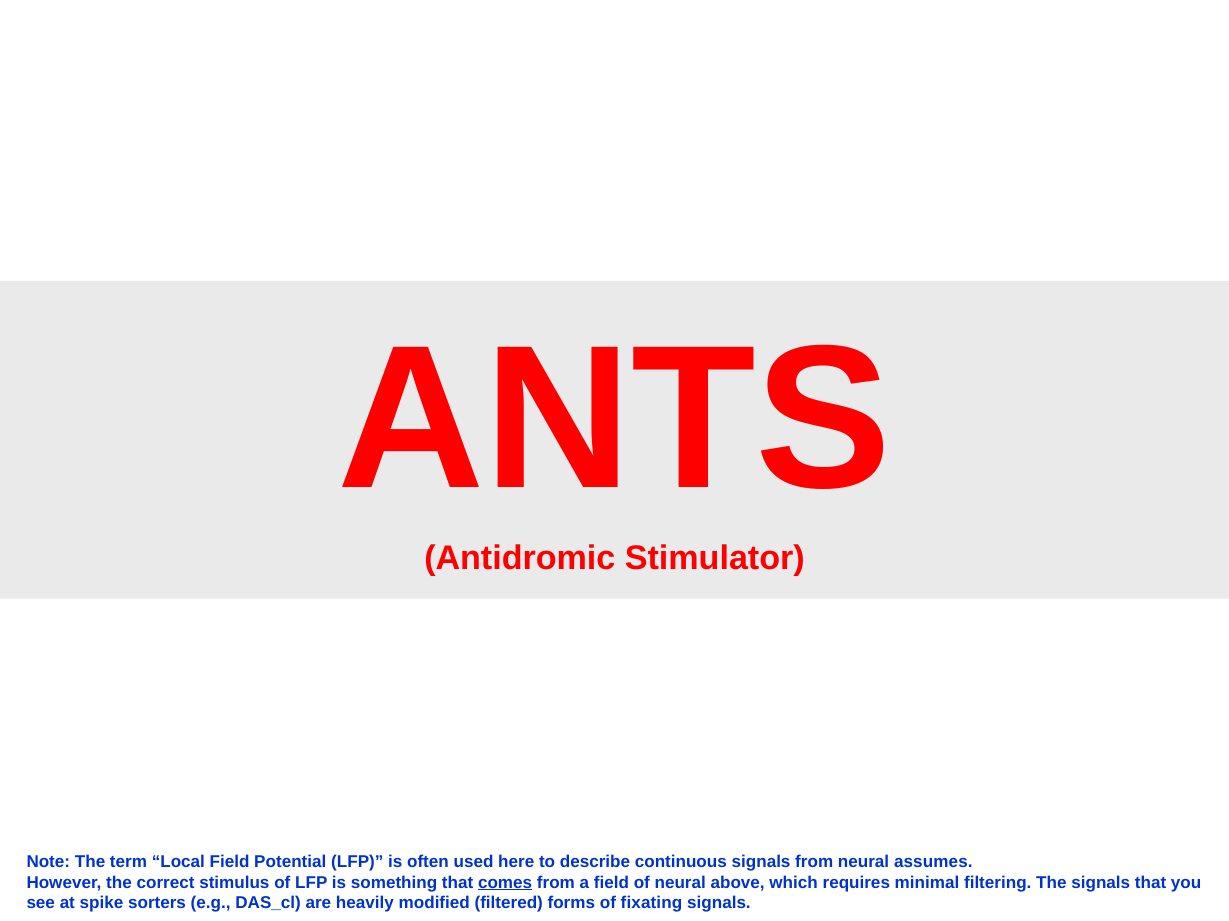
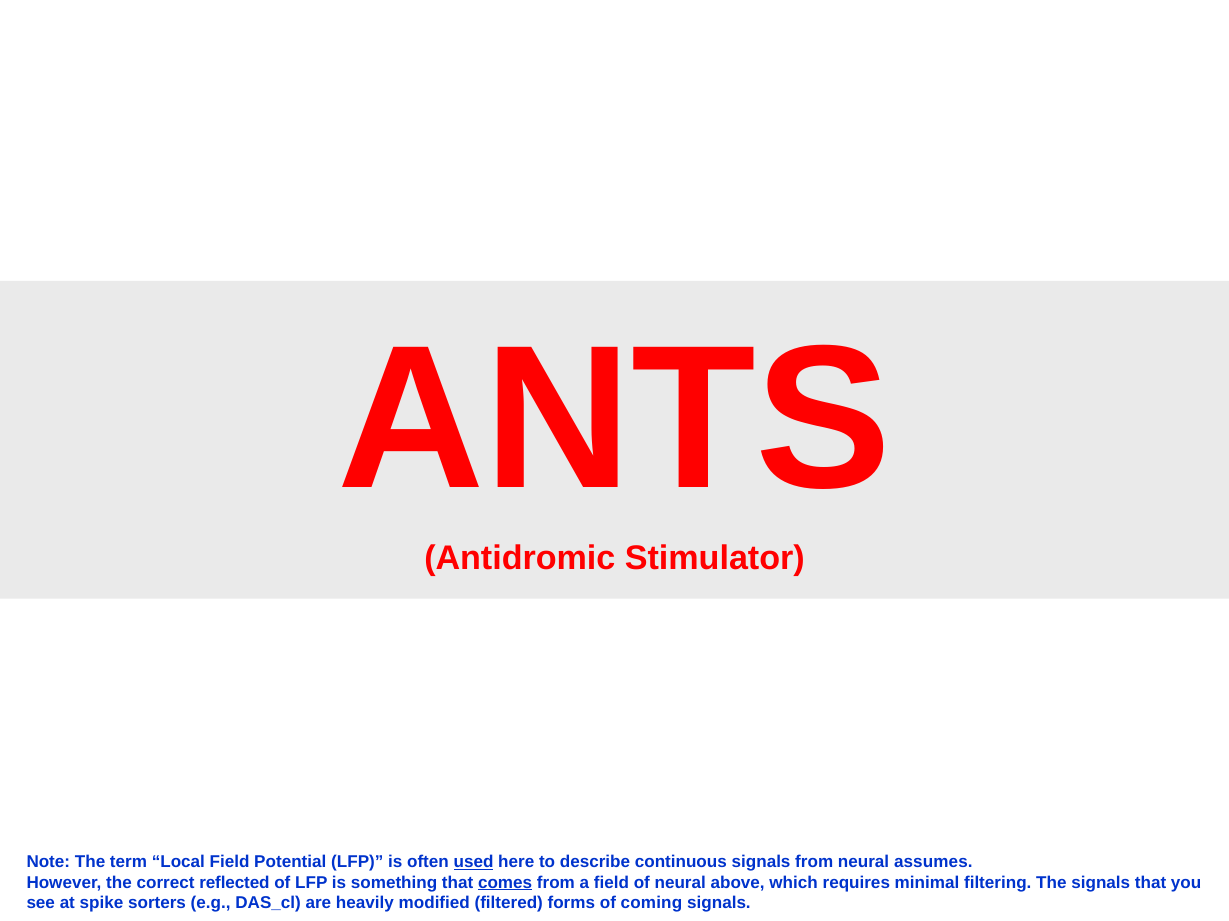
used underline: none -> present (474, 863)
stimulus: stimulus -> reflected (234, 883)
fixating: fixating -> coming (651, 904)
